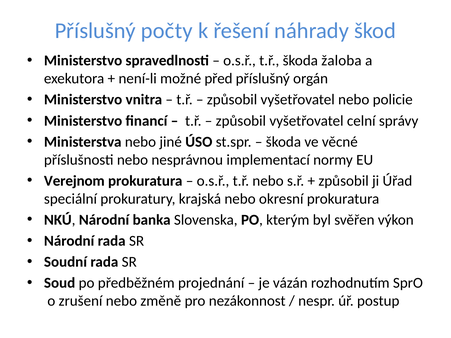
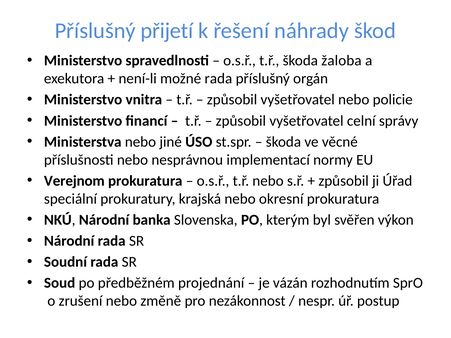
počty: počty -> přijetí (167, 31)
možné před: před -> rada (218, 79)
